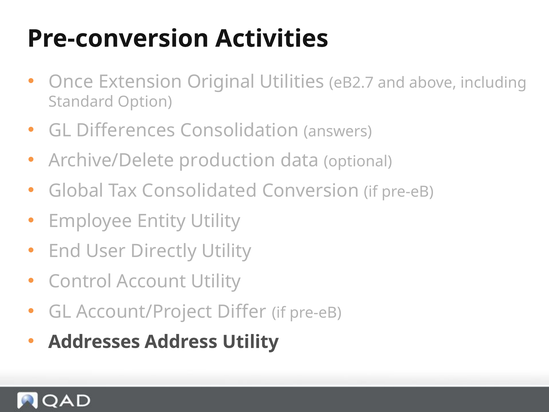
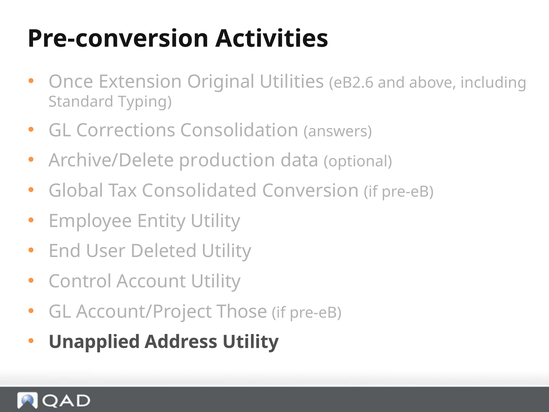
eB2.7: eB2.7 -> eB2.6 (351, 83)
Option: Option -> Typing (145, 102)
Differences: Differences -> Corrections (126, 130)
Directly: Directly -> Deleted (164, 251)
Differ: Differ -> Those (242, 311)
Addresses: Addresses -> Unapplied (94, 342)
